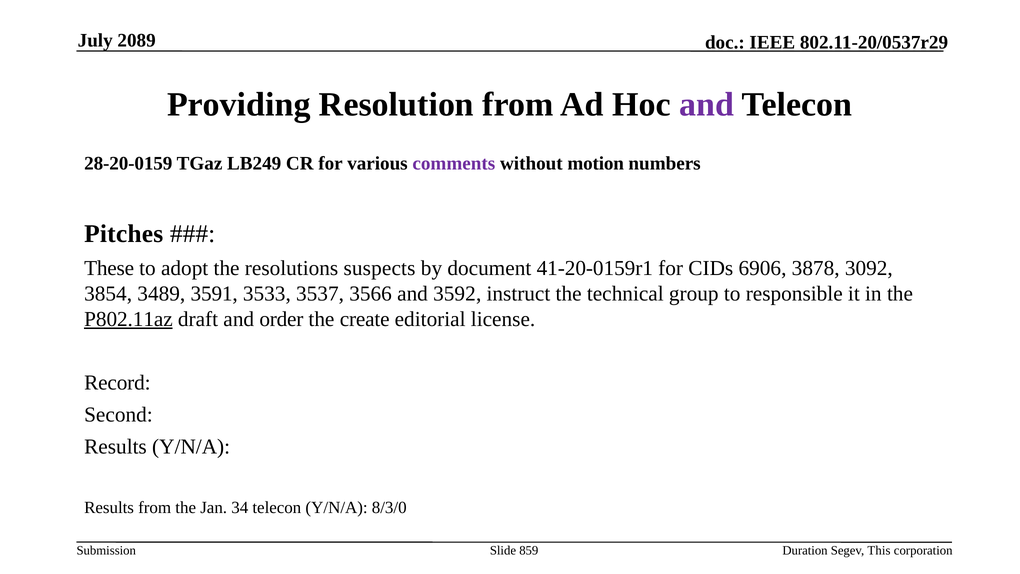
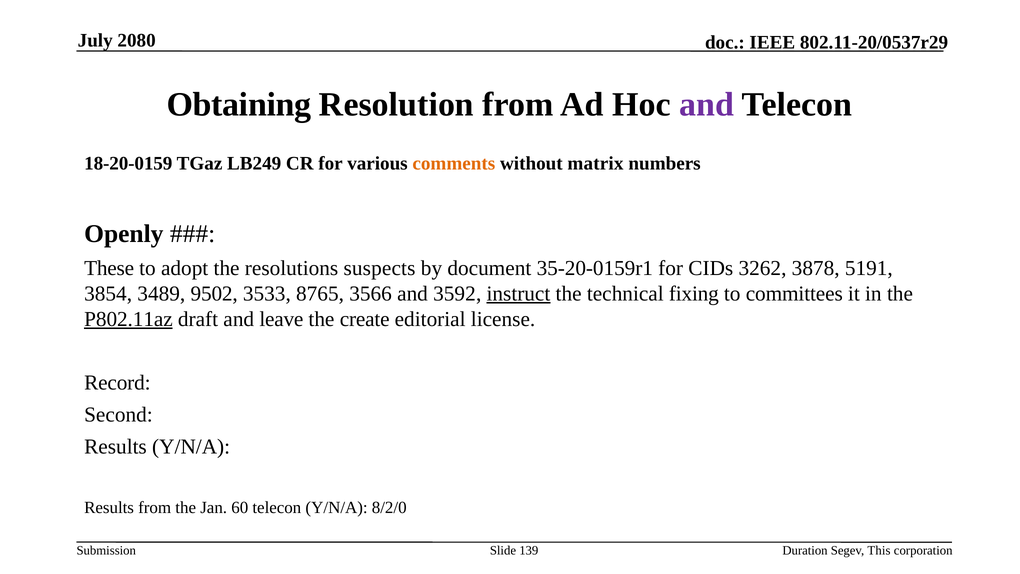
2089: 2089 -> 2080 (137, 41)
Providing: Providing -> Obtaining (239, 104)
28-20-0159: 28-20-0159 -> 18-20-0159 (128, 163)
comments colour: purple -> orange (454, 163)
motion: motion -> matrix (596, 163)
Pitches: Pitches -> Openly (124, 234)
41-20-0159r1: 41-20-0159r1 -> 35-20-0159r1 (595, 268)
6906: 6906 -> 3262 (763, 268)
3092: 3092 -> 5191 (869, 268)
3591: 3591 -> 9502 (214, 293)
3537: 3537 -> 8765 (320, 293)
instruct underline: none -> present (518, 293)
group: group -> fixing (694, 293)
responsible: responsible -> committees (794, 293)
order: order -> leave (281, 319)
34: 34 -> 60 (240, 507)
8/3/0: 8/3/0 -> 8/2/0 (389, 507)
859: 859 -> 139 (529, 550)
